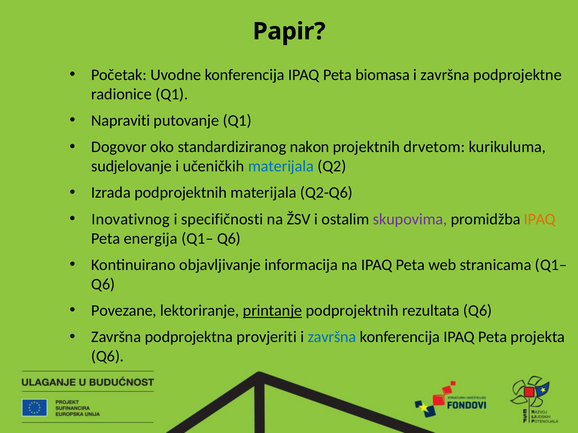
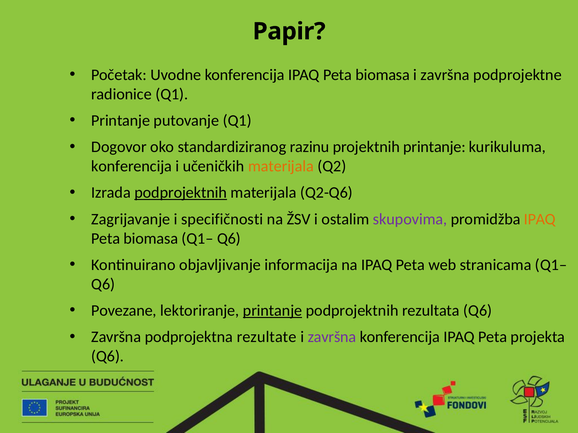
Napraviti: Napraviti -> Printanje (121, 121)
nakon: nakon -> razinu (310, 147)
projektnih drvetom: drvetom -> printanje (434, 147)
sudjelovanje: sudjelovanje -> konferencija (132, 166)
materijala colour: blue -> orange (281, 166)
podprojektnih underline: none -> present (181, 193)
Inovativnog: Inovativnog -> Zagrijavanje (131, 219)
energija: energija -> biomasa (151, 239)
provjeriti: provjeriti -> rezultate (267, 337)
završna colour: blue -> purple (332, 337)
